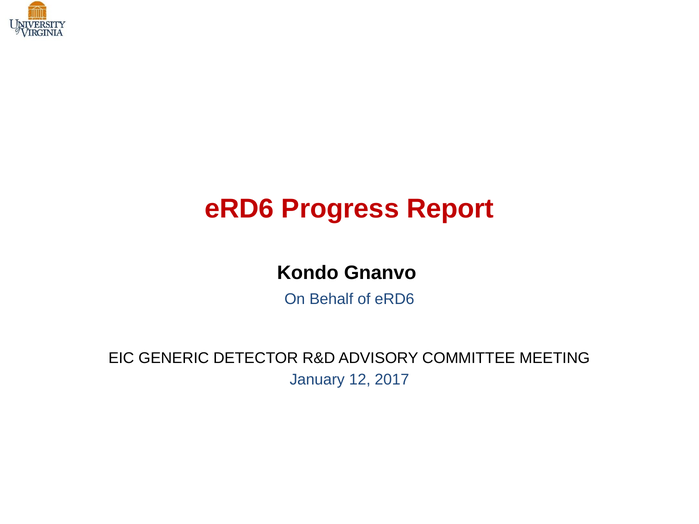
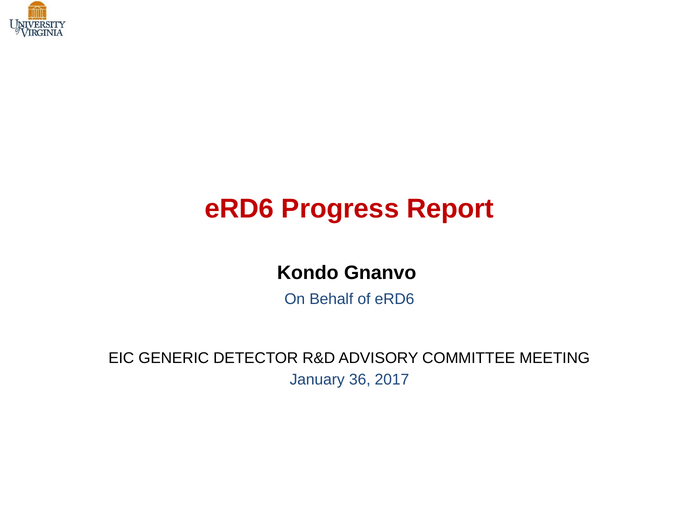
12: 12 -> 36 (360, 380)
